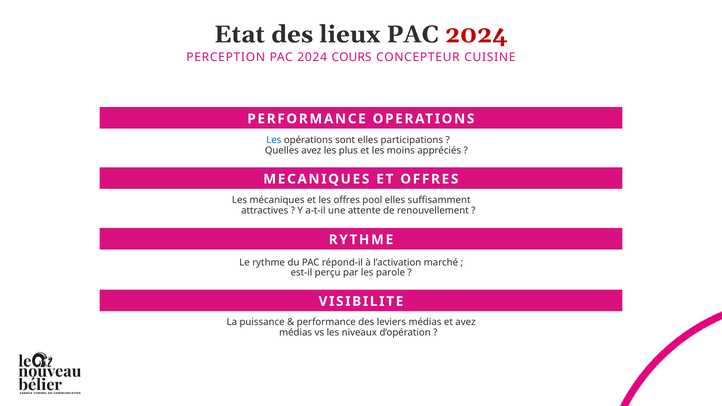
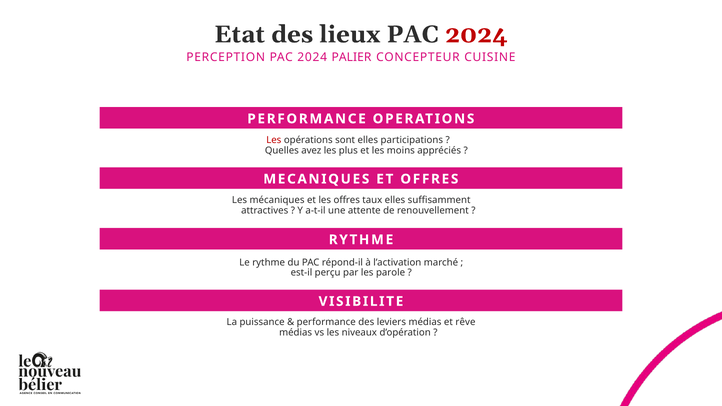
COURS: COURS -> PALIER (351, 57)
Les colour: blue -> red (274, 140)
pool: pool -> taux (372, 200)
et avez: avez -> rêve (466, 322)
